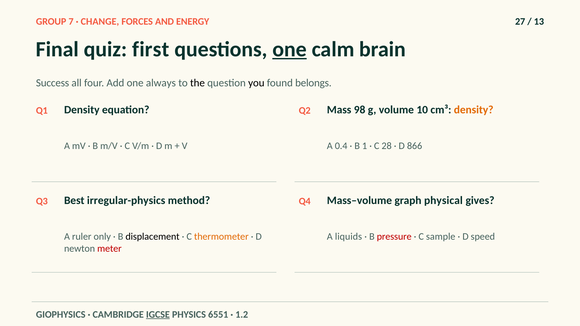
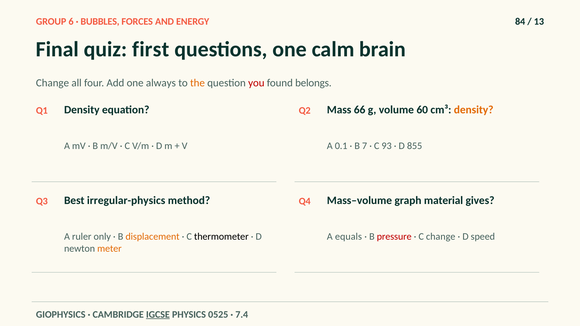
7: 7 -> 6 (71, 21)
CHANGE: CHANGE -> BUBBLES (100, 21)
27: 27 -> 84 (520, 21)
one underline: present -> none (290, 49)
Success: Success -> Change (53, 83)
the colour: black -> orange (197, 83)
you colour: black -> red (256, 83)
98: 98 -> 66 (360, 110)
10: 10 -> 60 (422, 110)
0.4: 0.4 -> 0.1 (341, 146)
1: 1 -> 7 (365, 146)
28: 28 -> 93 (387, 146)
866: 866 -> 855 (415, 146)
physical: physical -> material (444, 200)
displacement colour: black -> orange (153, 237)
thermometer colour: orange -> black (221, 237)
liquids: liquids -> equals (348, 237)
C sample: sample -> change (441, 237)
meter colour: red -> orange (109, 249)
6551: 6551 -> 0525 (218, 315)
1.2: 1.2 -> 7.4 (242, 315)
